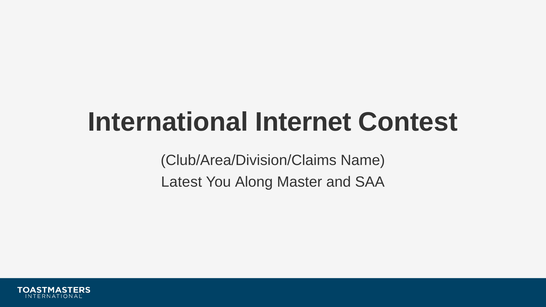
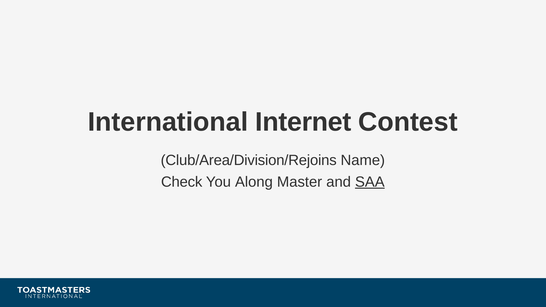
Club/Area/Division/Claims: Club/Area/Division/Claims -> Club/Area/Division/Rejoins (249, 160)
Latest: Latest -> Check (182, 182)
SAA underline: none -> present (370, 182)
